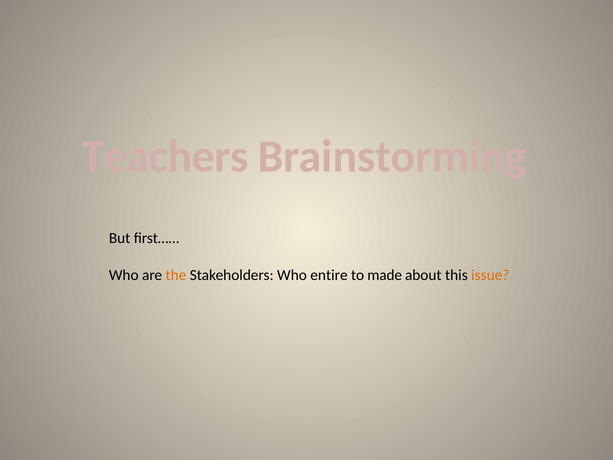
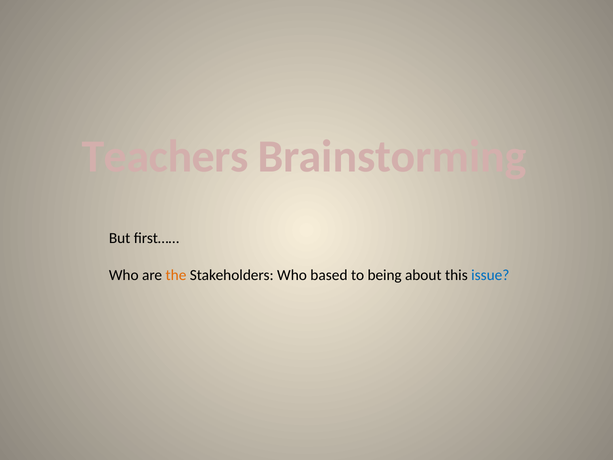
entire: entire -> based (329, 275)
made: made -> being (385, 275)
issue colour: orange -> blue (490, 275)
